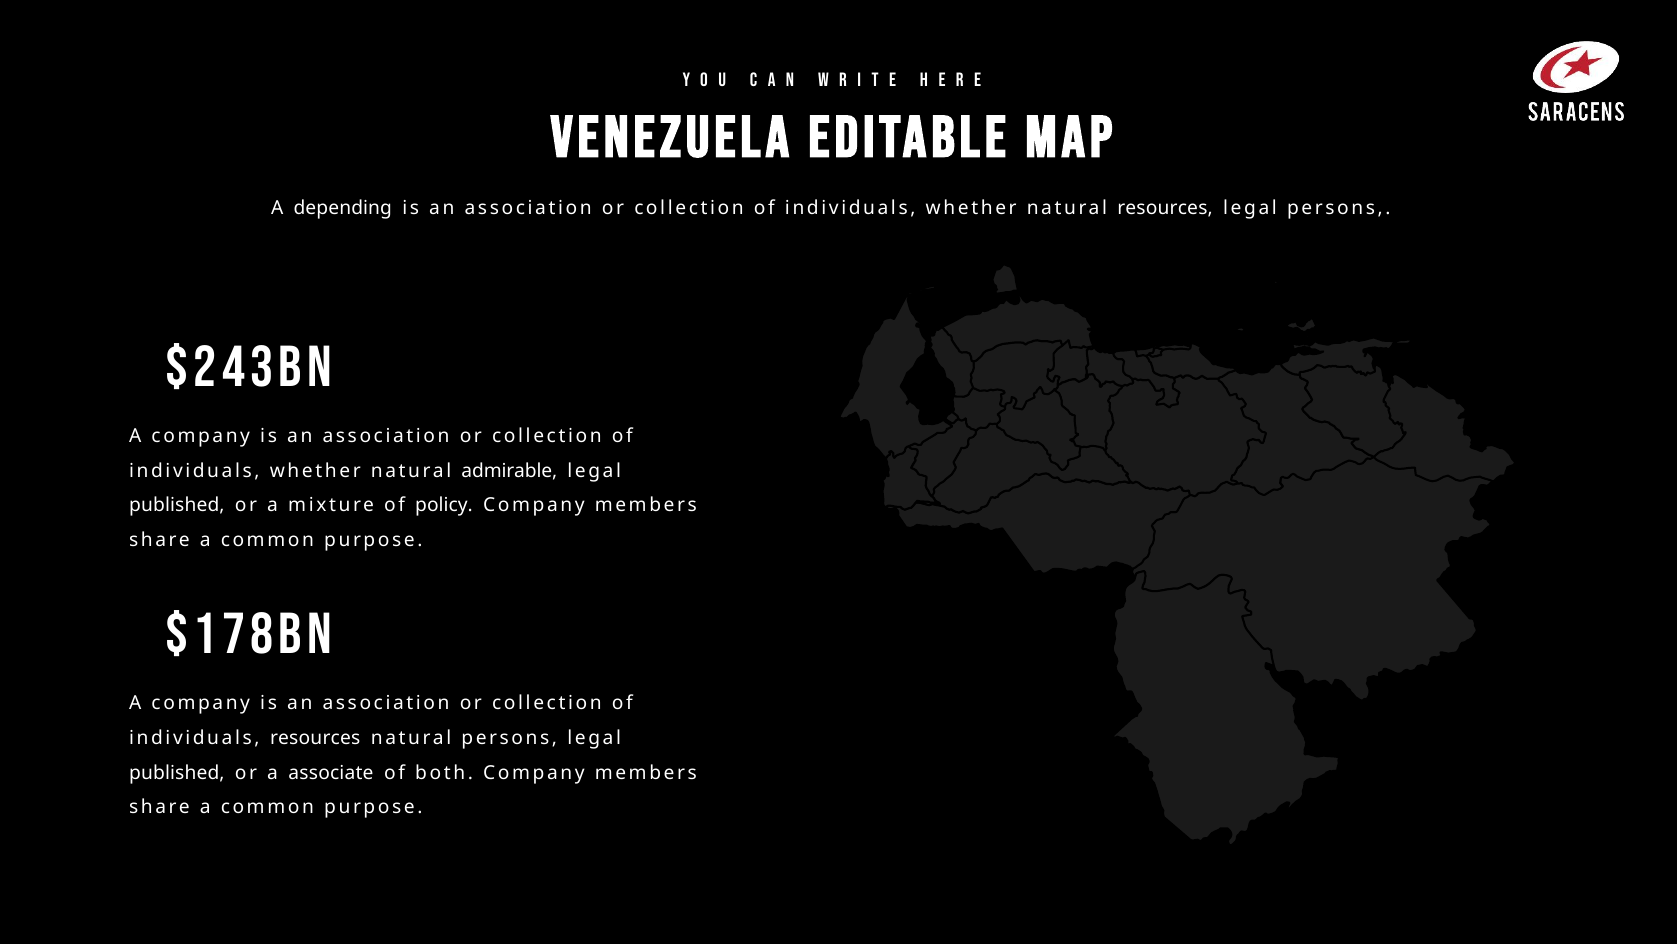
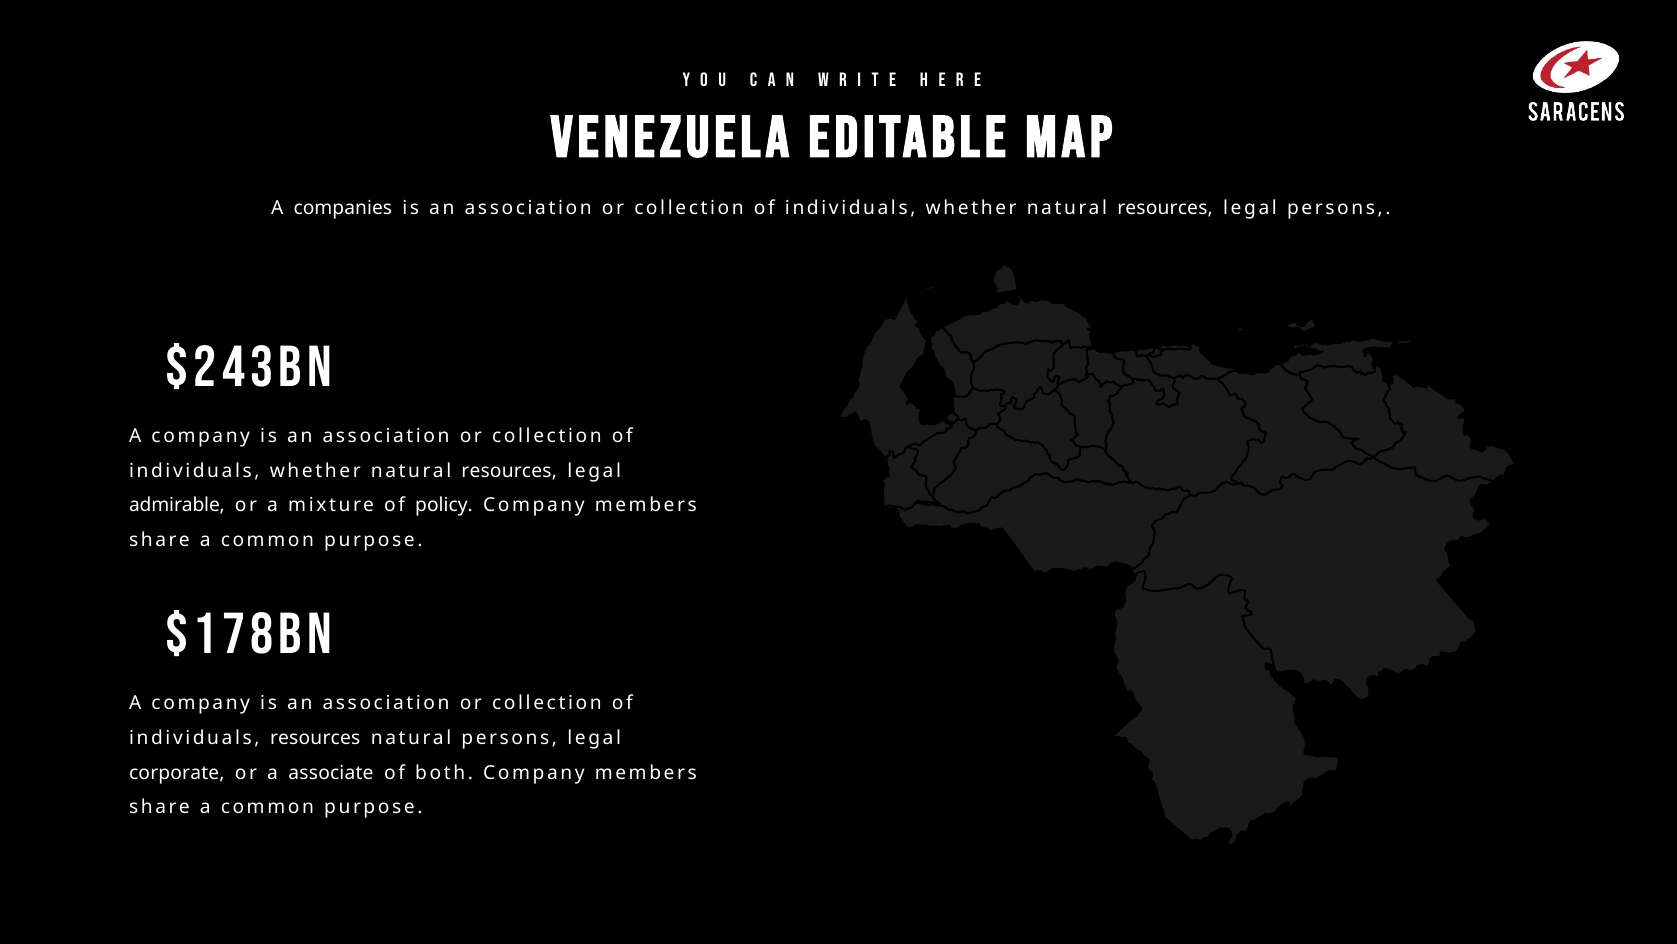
depending: depending -> companies (343, 208)
admirable: admirable -> resources (509, 471)
published: published -> admirable (177, 505)
published: published -> corporate (177, 772)
